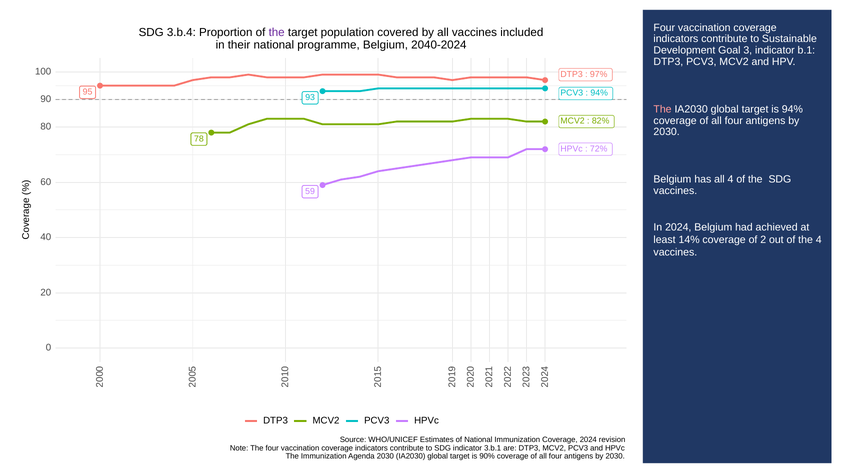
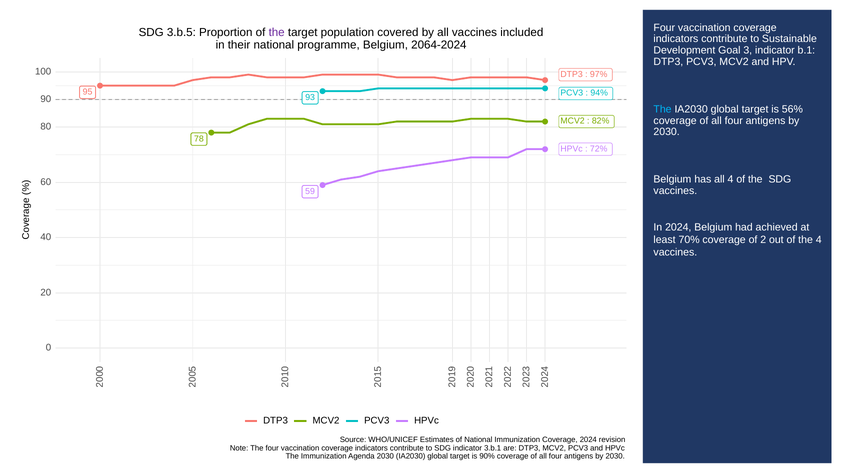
3.b.4: 3.b.4 -> 3.b.5 (181, 33)
2040-2024: 2040-2024 -> 2064-2024 (439, 45)
The colour: pink -> light blue (663, 109)
is 94%: 94% -> 56% (792, 109)
14%: 14% -> 70% (689, 240)
